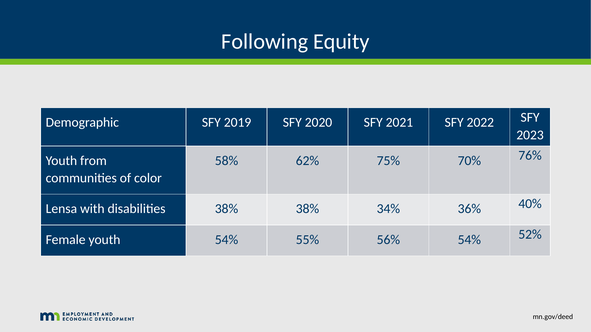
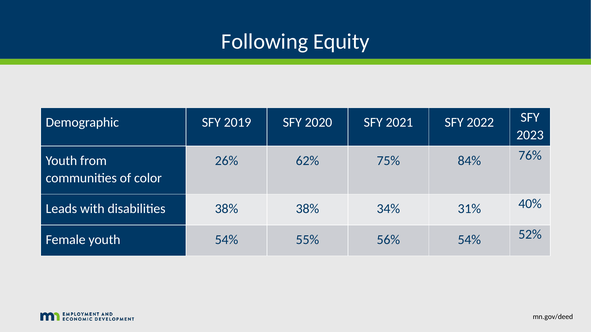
58%: 58% -> 26% (227, 161)
70%: 70% -> 84% (469, 161)
Lensa: Lensa -> Leads (61, 209)
36%: 36% -> 31% (469, 209)
